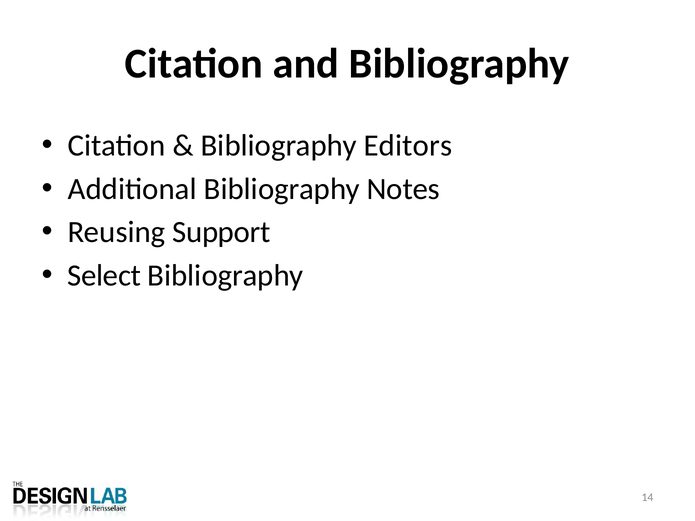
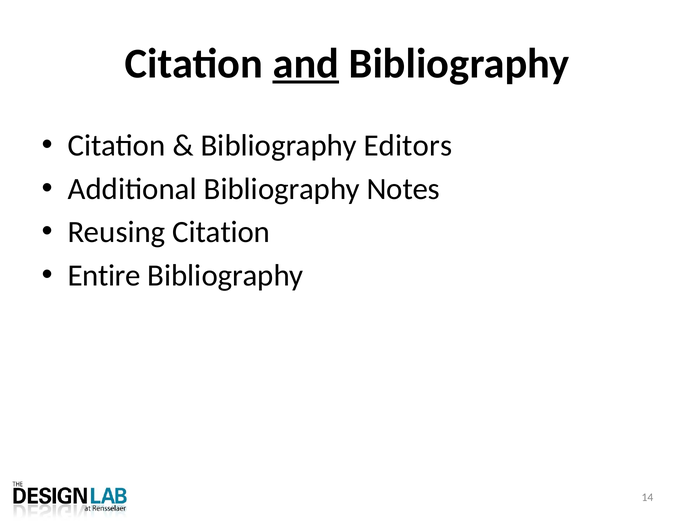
and underline: none -> present (306, 64)
Reusing Support: Support -> Citation (221, 232)
Select: Select -> Entire (104, 276)
